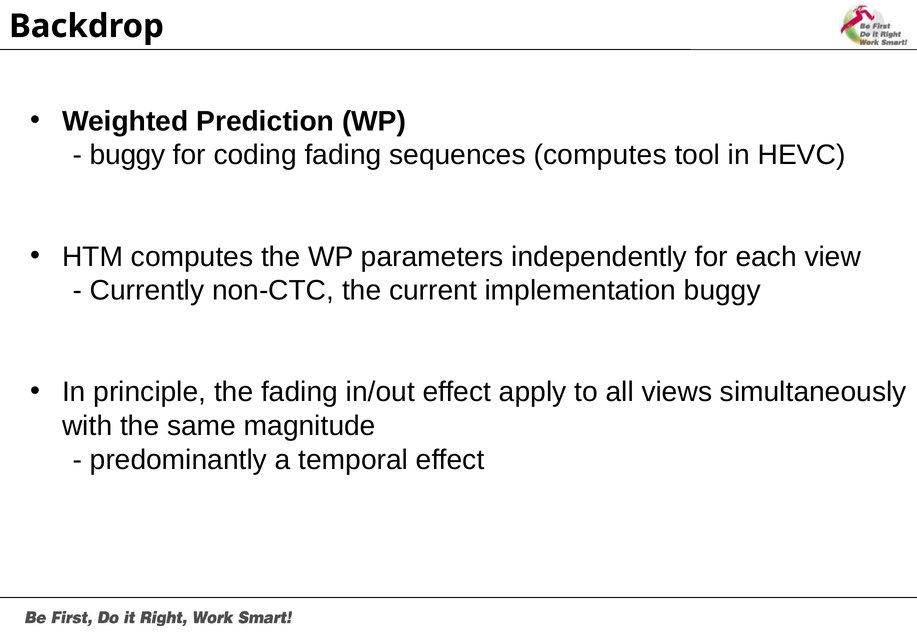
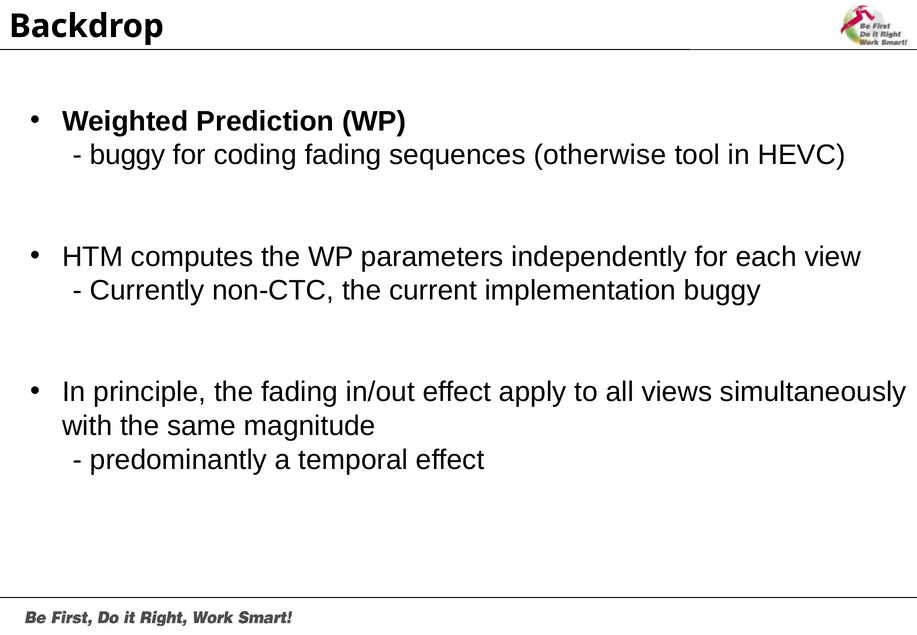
sequences computes: computes -> otherwise (600, 155)
